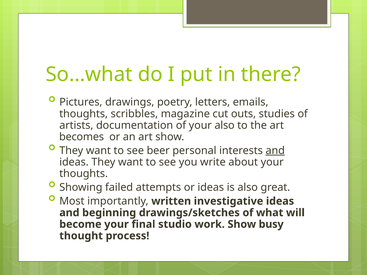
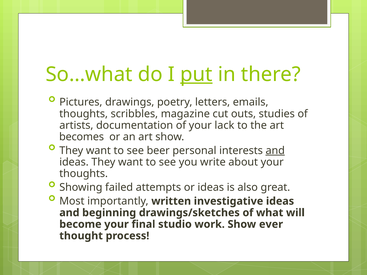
put underline: none -> present (196, 74)
your also: also -> lack (224, 125)
busy: busy -> ever (271, 224)
